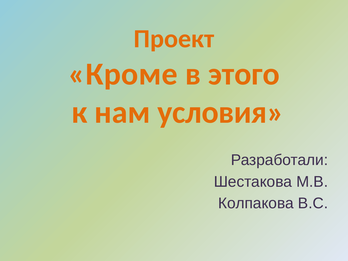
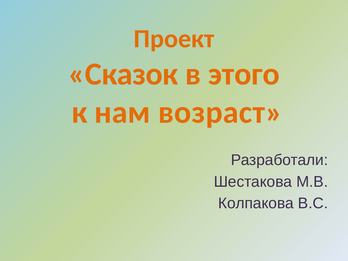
Кроме: Кроме -> Сказок (123, 74)
условия: условия -> возраст (220, 112)
